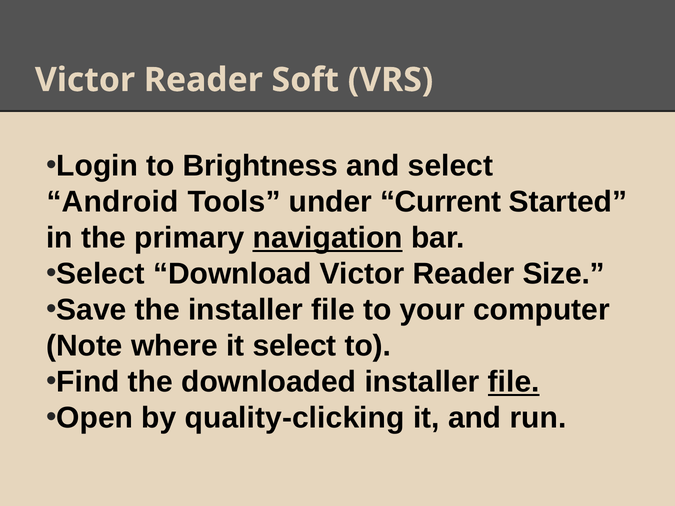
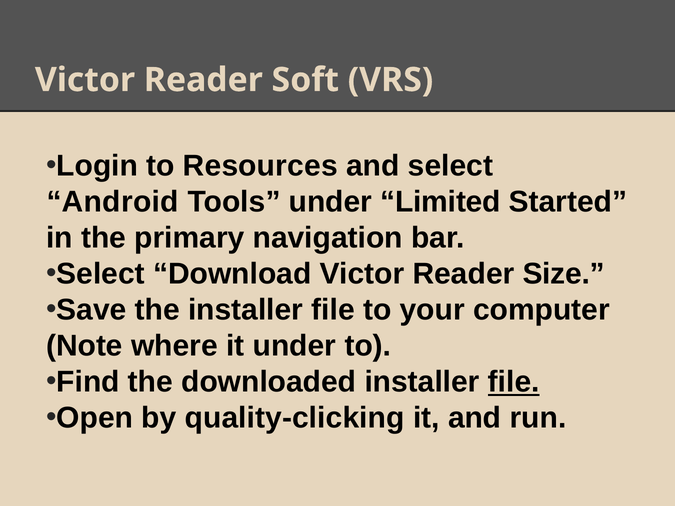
Brightness: Brightness -> Resources (260, 166)
Current: Current -> Limited (441, 202)
navigation underline: present -> none (328, 238)
it select: select -> under (294, 346)
